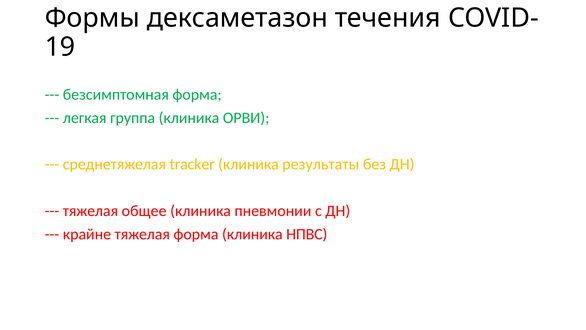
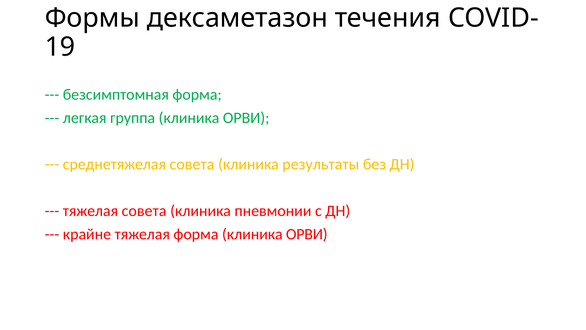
среднетяжелая tracker: tracker -> совета (192, 164)
тяжелая общее: общее -> совета (144, 211)
форма клиника НПВС: НПВС -> ОРВИ (307, 234)
